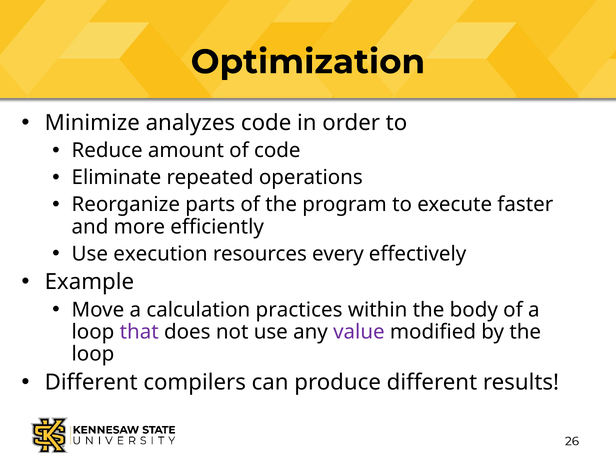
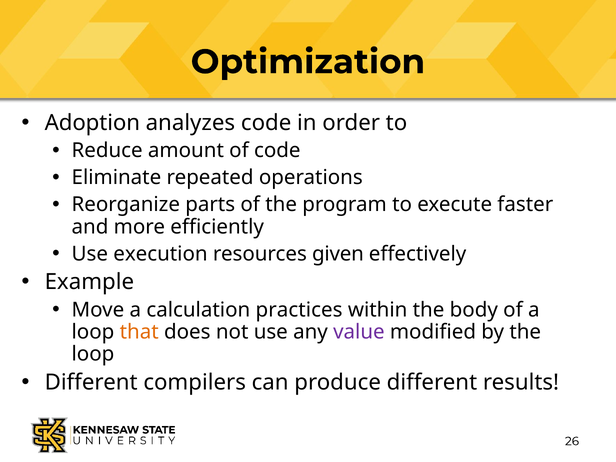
Minimize: Minimize -> Adoption (92, 123)
every: every -> given (338, 254)
that colour: purple -> orange (139, 332)
